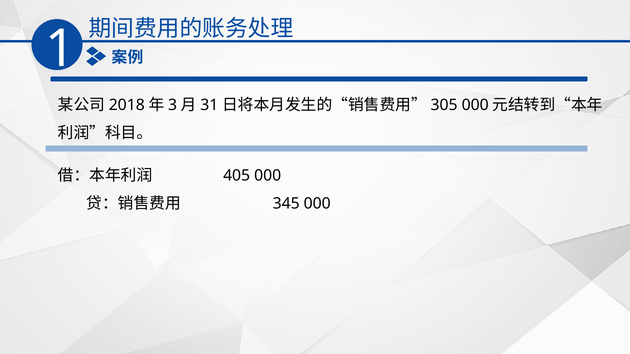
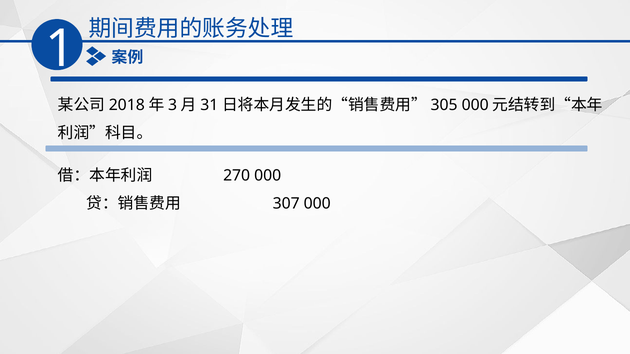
405: 405 -> 270 (237, 176)
345: 345 -> 307 (286, 204)
